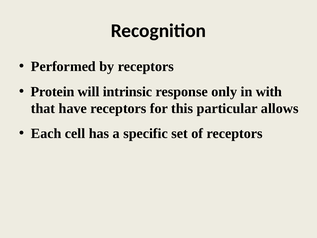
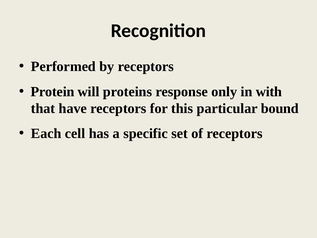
intrinsic: intrinsic -> proteins (127, 92)
allows: allows -> bound (280, 108)
